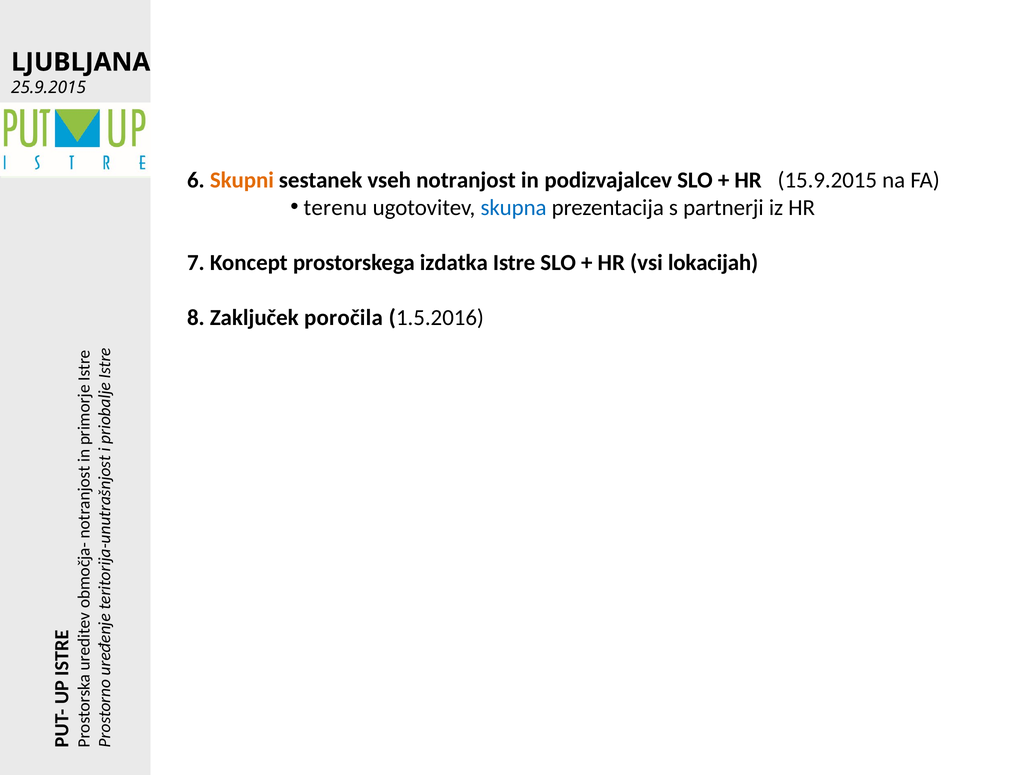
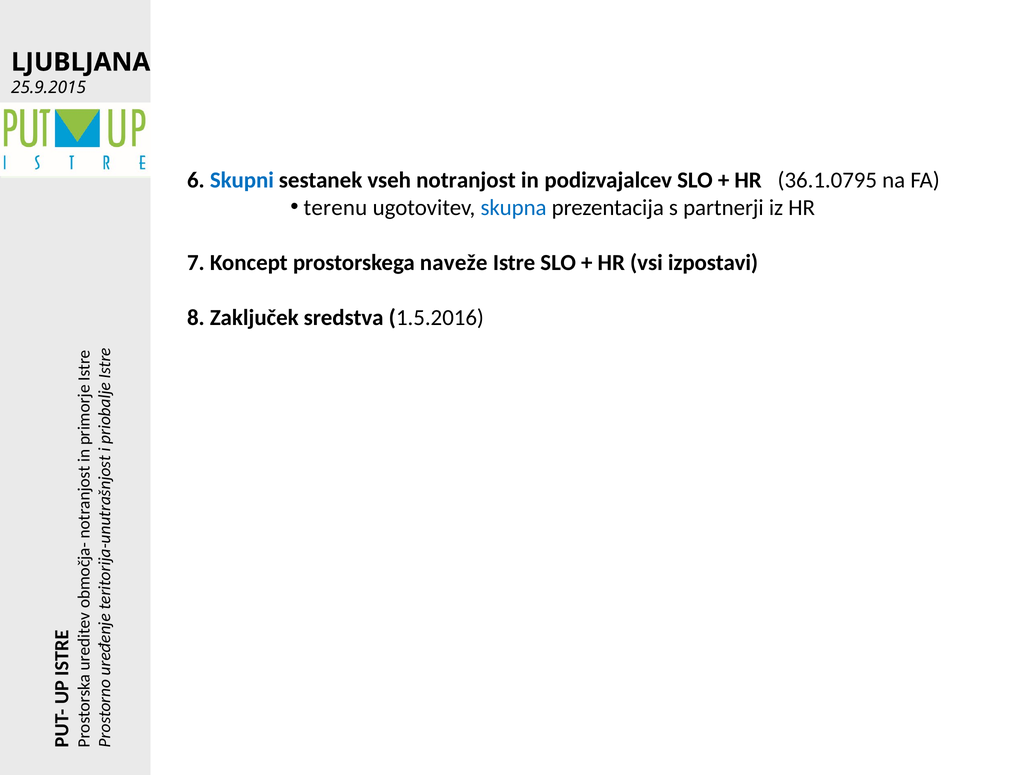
Skupni colour: orange -> blue (242, 180)
15.9.2015: 15.9.2015 -> 36.1.0795 (827, 180)
izdatka: izdatka -> naveže (454, 263)
lokacijah: lokacijah -> izpostavi (713, 263)
poročila: poročila -> sredstva (344, 318)
